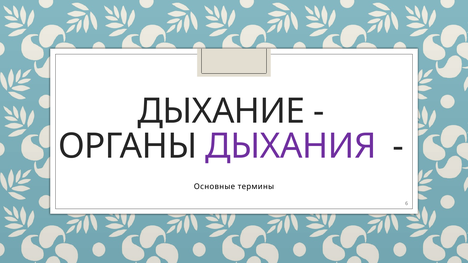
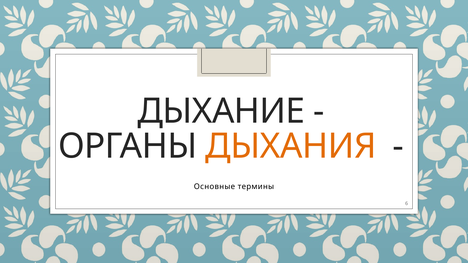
ДЫХАНИЯ colour: purple -> orange (291, 146)
